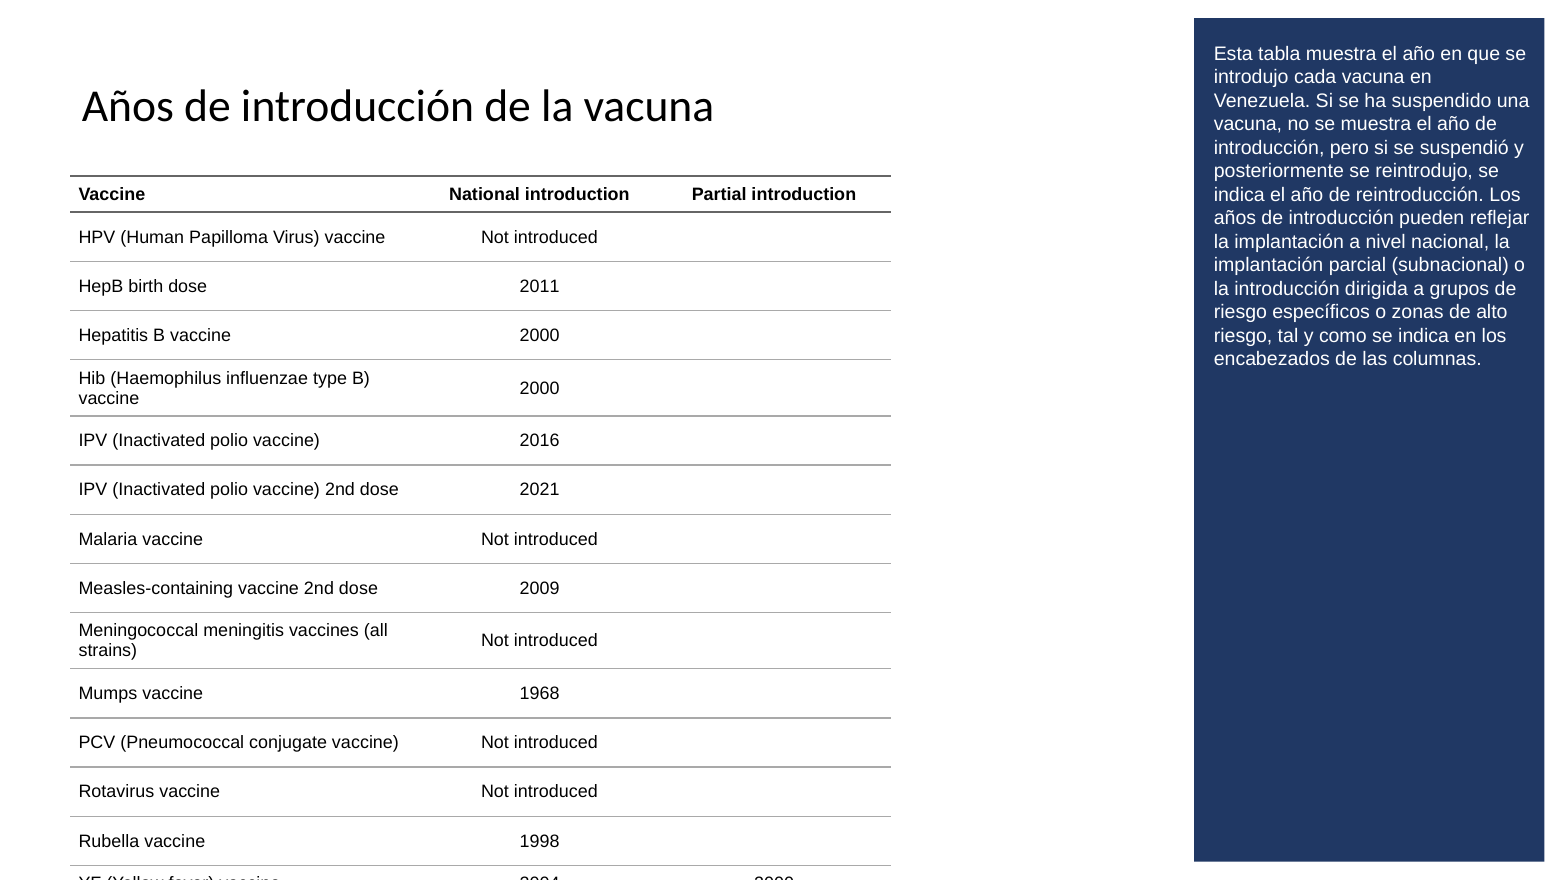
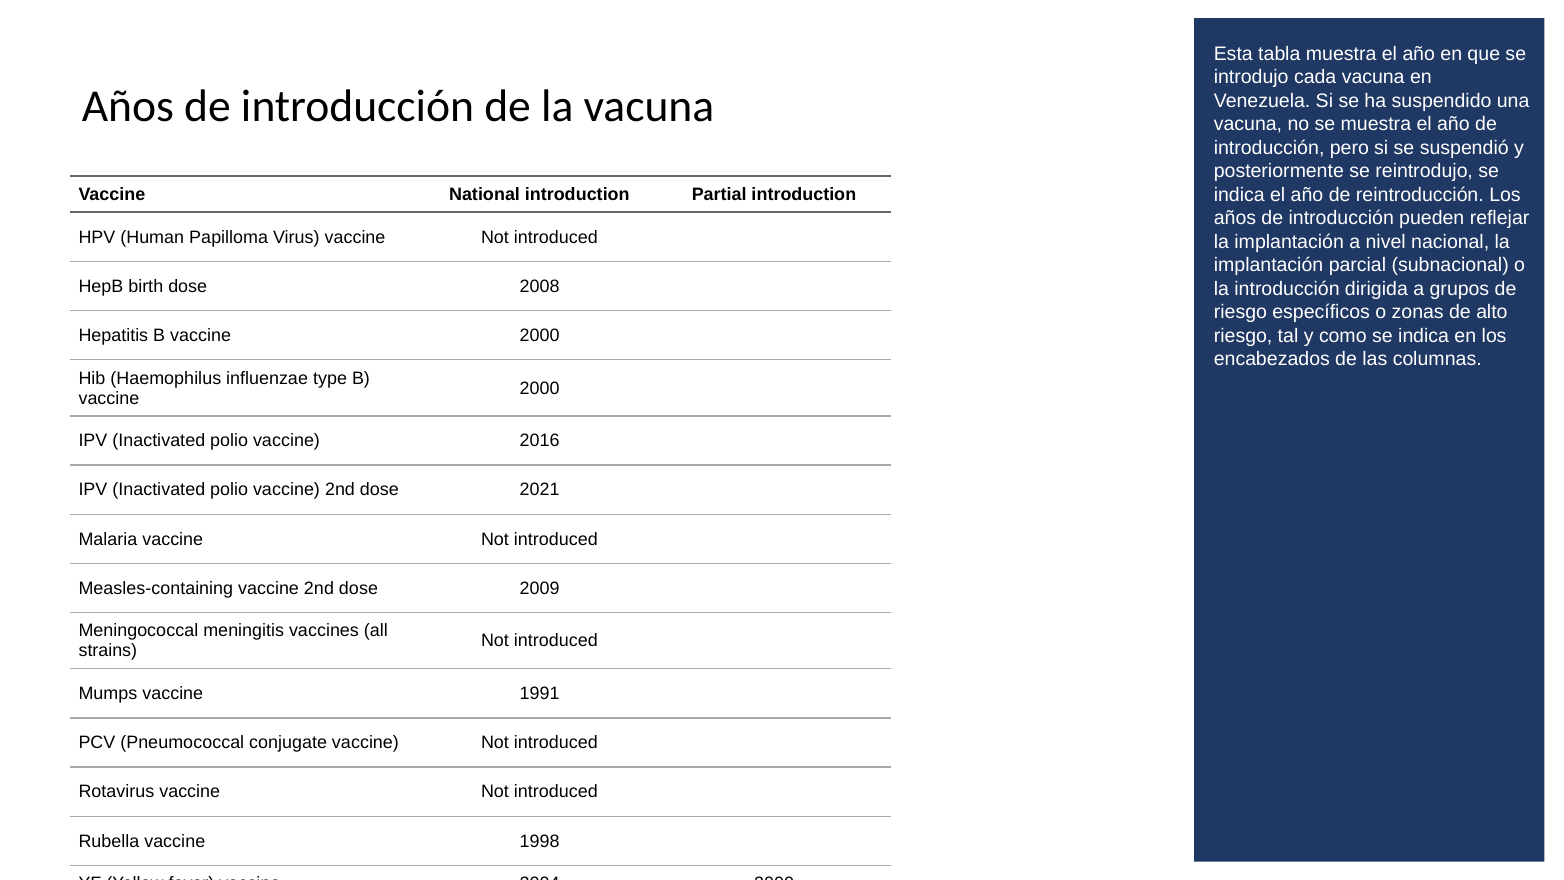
2011: 2011 -> 2008 (540, 286)
1968: 1968 -> 1991 (540, 693)
